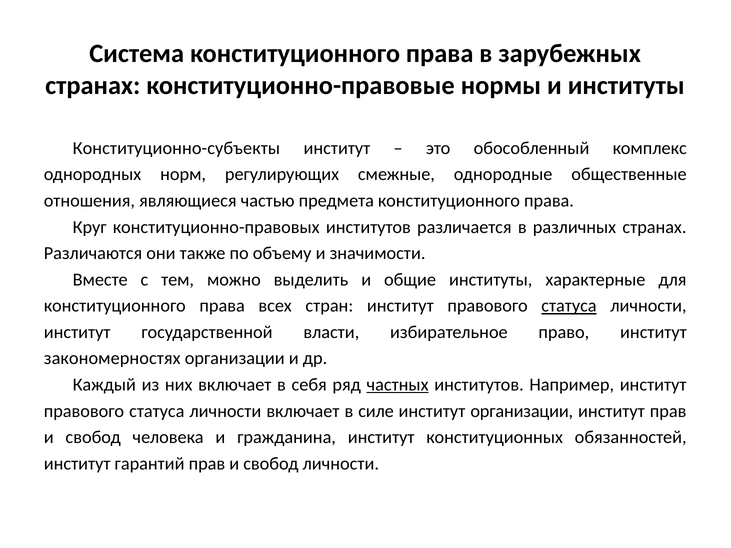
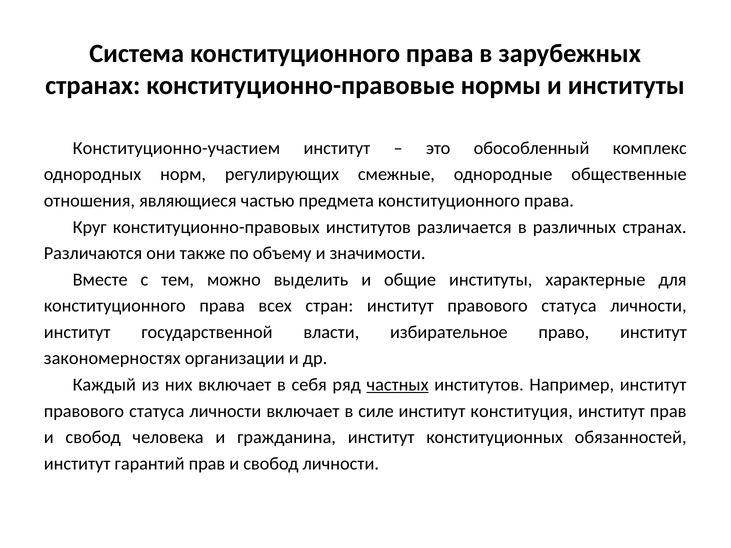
Конституционно-субъекты: Конституционно-субъекты -> Конституционно-участием (176, 148)
статуса underline: present -> none (569, 306)
институт организации: организации -> конституция (522, 411)
